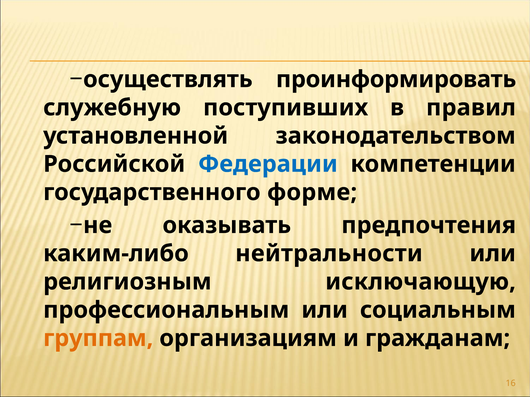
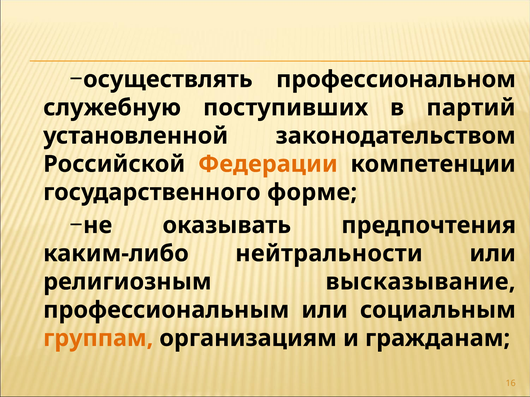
проинформировать: проинформировать -> профессиональном (396, 79)
правил: правил -> партий (471, 108)
Федерации colour: blue -> orange (268, 164)
исключающую: исключающую -> высказывание (420, 282)
